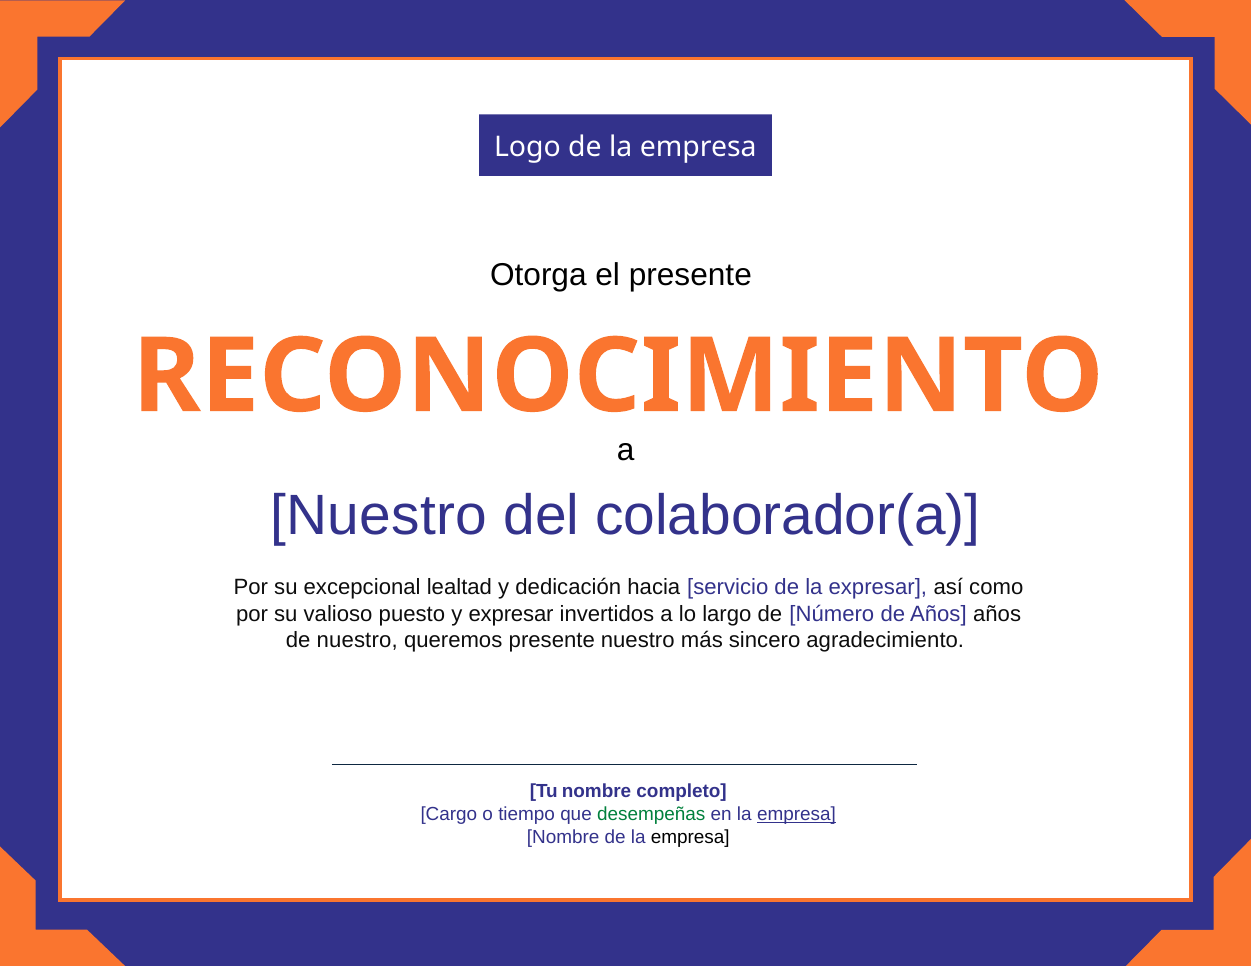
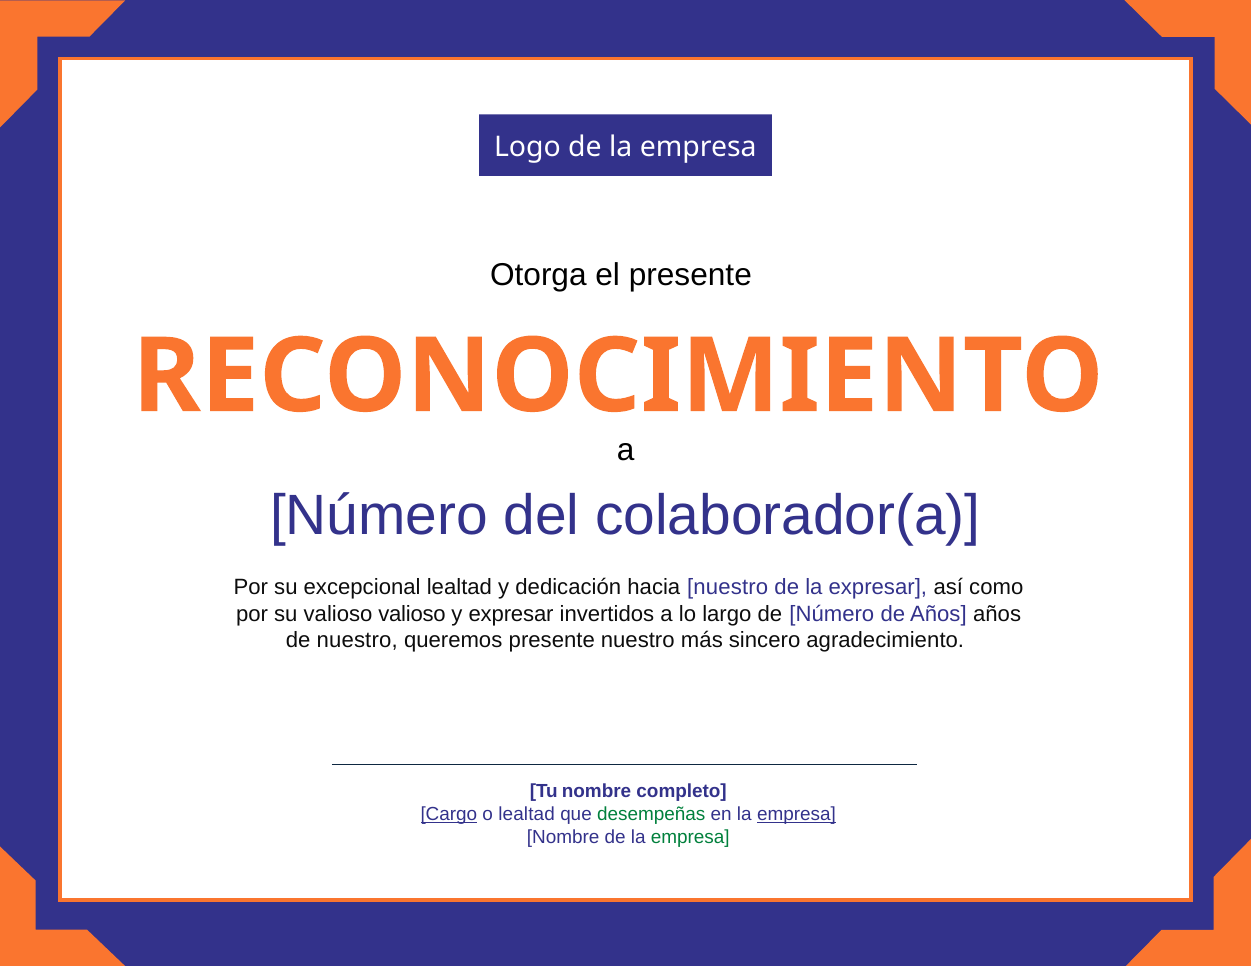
Nuestro: Nuestro -> Número (379, 516)
hacia servicio: servicio -> nuestro (728, 588)
valioso puesto: puesto -> valioso (412, 614)
Cargo underline: none -> present (449, 815)
o tiempo: tiempo -> lealtad (527, 815)
empresa colour: black -> green (690, 837)
